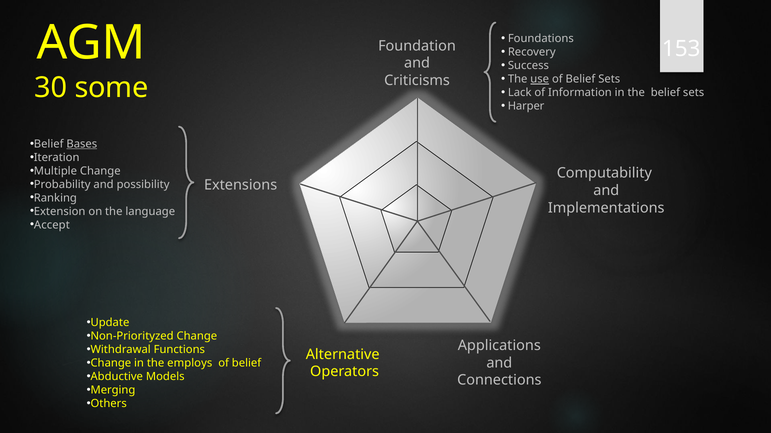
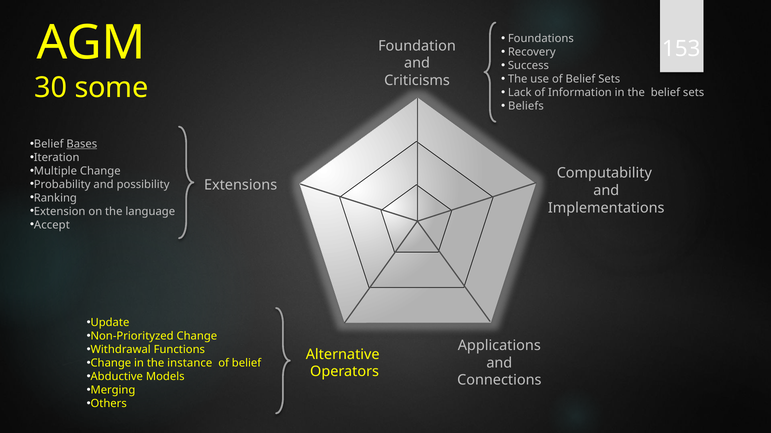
use underline: present -> none (540, 79)
Harper: Harper -> Beliefs (526, 106)
employs: employs -> instance (190, 364)
